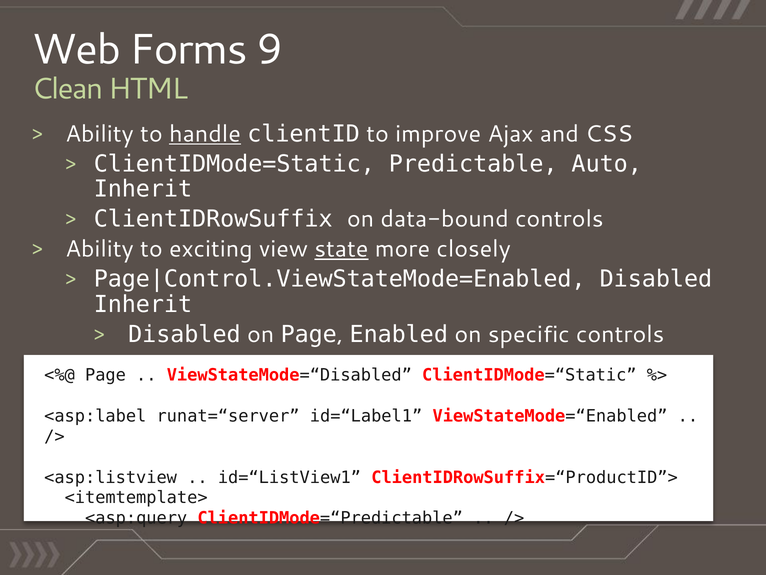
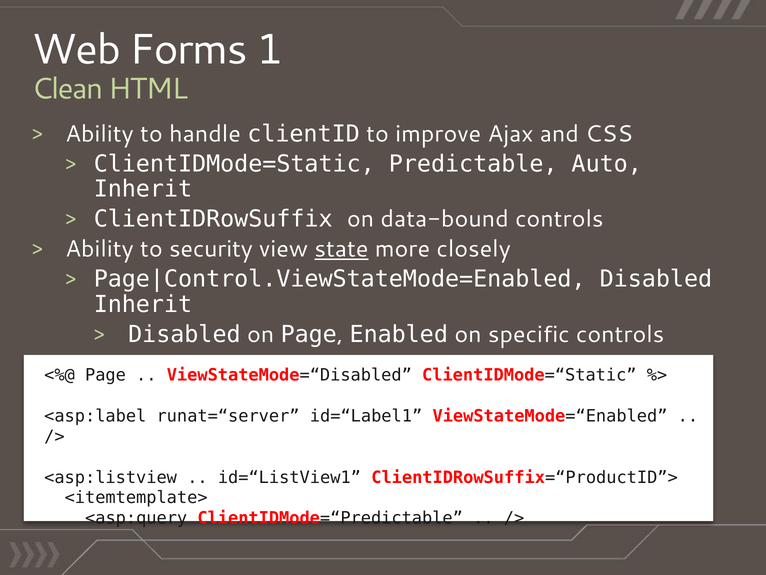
9: 9 -> 1 (270, 50)
handle underline: present -> none (205, 134)
exciting: exciting -> security (211, 249)
